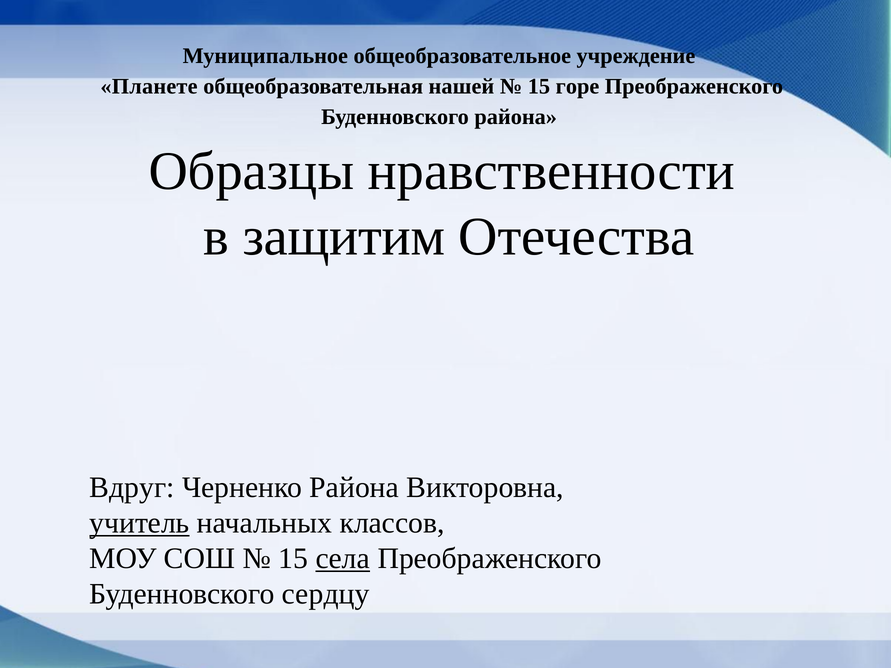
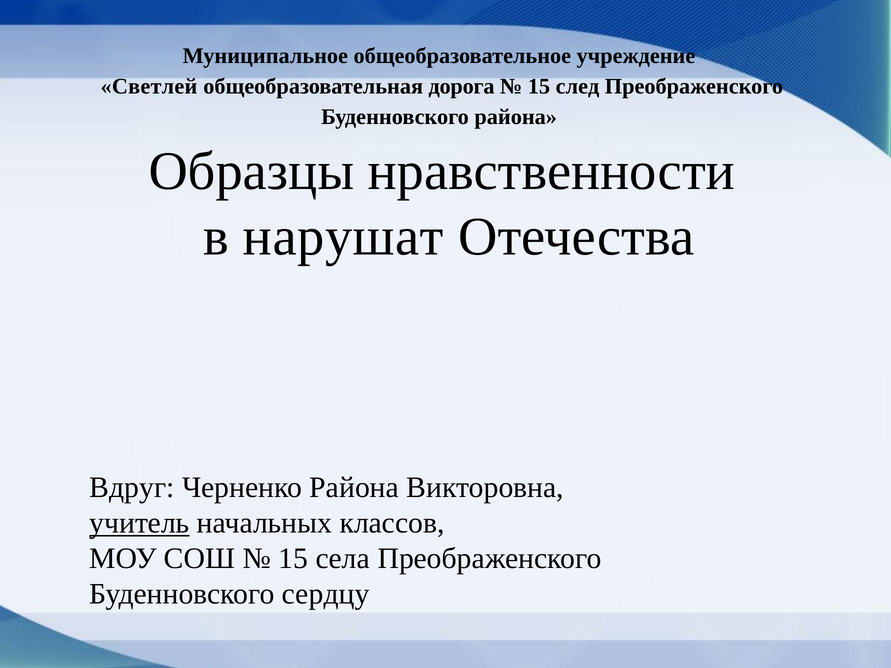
Планете: Планете -> Светлей (149, 86)
нашей: нашей -> дорога (462, 86)
горе: горе -> след (578, 86)
защитим: защитим -> нарушат (343, 237)
села underline: present -> none (343, 559)
